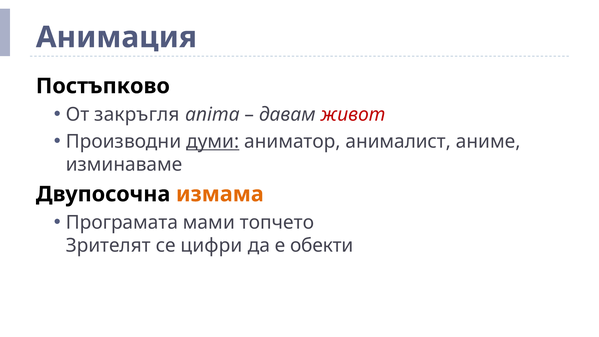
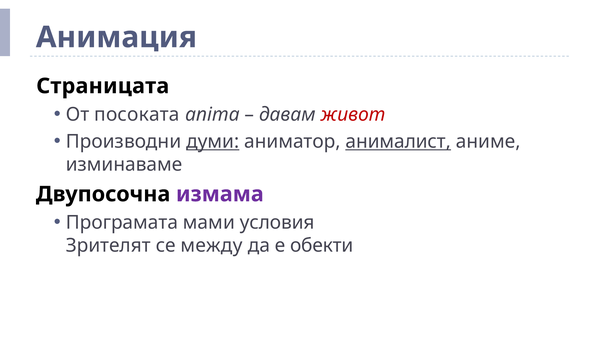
Постъпково: Постъпково -> Страницата (103, 86)
закръгля: закръгля -> посоката (137, 114)
анималист underline: none -> present (398, 142)
измама colour: orange -> purple (220, 194)
топчето: топчето -> условия (277, 223)
цифри: цифри -> между (212, 246)
